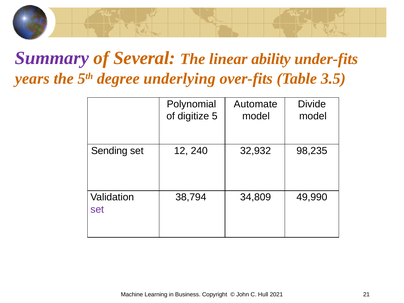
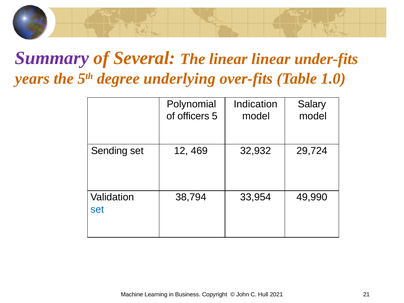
linear ability: ability -> linear (271, 59)
3.5: 3.5 -> 1.0 (333, 79)
Automate: Automate -> Indication (256, 104)
Divide: Divide -> Salary (312, 104)
digitize: digitize -> officers (193, 116)
240: 240 -> 469 (199, 151)
98,235: 98,235 -> 29,724 (312, 151)
34,809: 34,809 -> 33,954 (256, 197)
set colour: purple -> blue (97, 209)
